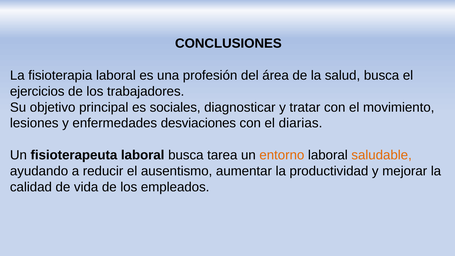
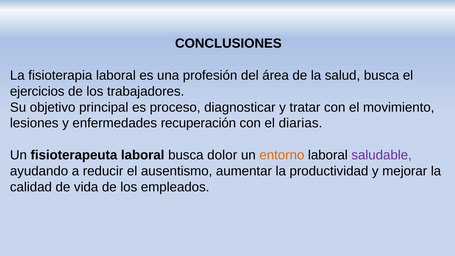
sociales: sociales -> proceso (175, 107)
desviaciones: desviaciones -> recuperación (198, 123)
tarea: tarea -> dolor (222, 155)
saludable colour: orange -> purple (382, 155)
